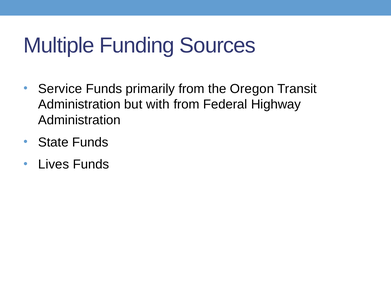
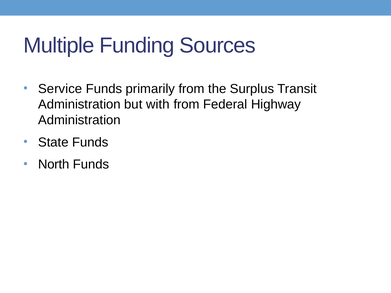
Oregon: Oregon -> Surplus (252, 89)
Lives: Lives -> North (54, 165)
